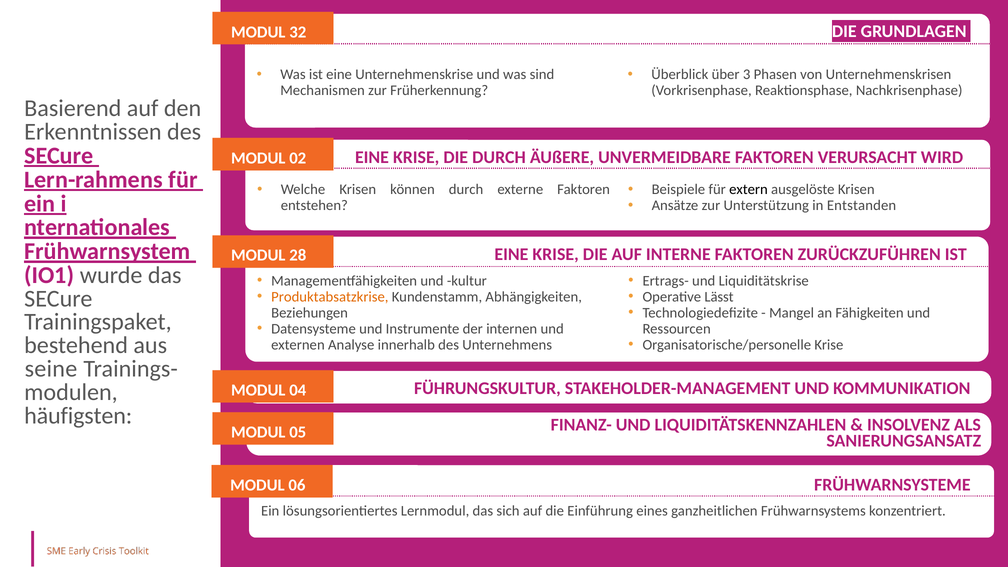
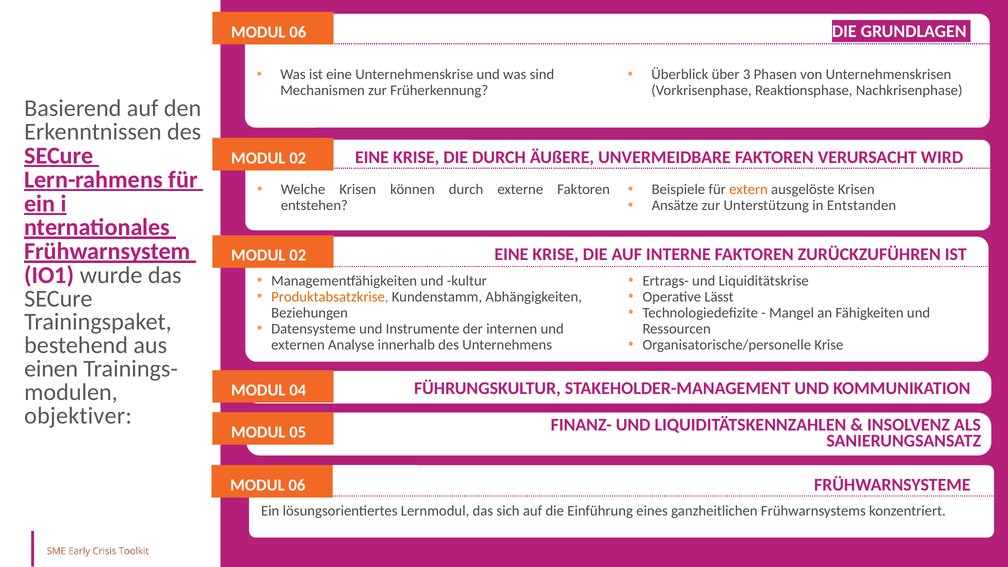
32: 32 -> 06 (298, 32)
extern colour: black -> orange (748, 190)
28: 28 -> 02 (298, 255)
seine: seine -> einen (51, 369)
häufigsten: häufigsten -> objektiver (78, 416)
